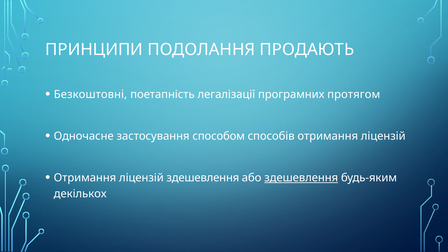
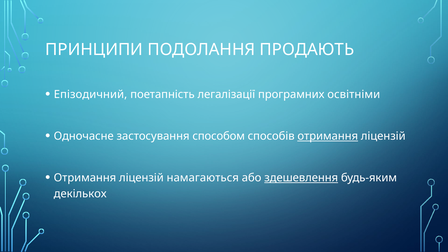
Безкоштовні: Безкоштовні -> Епізодичний (90, 95)
протягом: протягом -> освітніми (354, 95)
отримання underline: none -> present (328, 136)
ліцензій здешевлення: здешевлення -> намагаються (203, 178)
